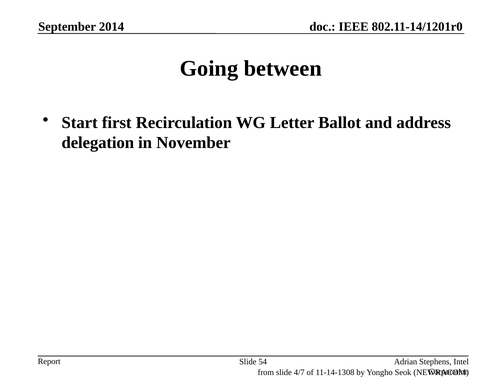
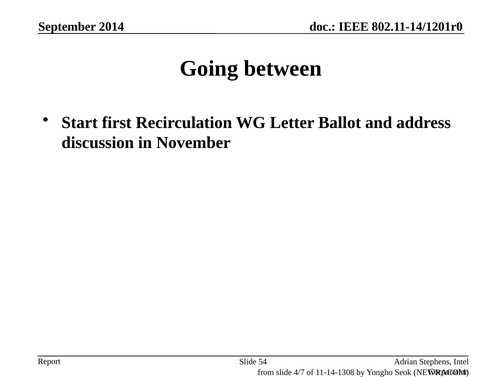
delegation: delegation -> discussion (98, 143)
